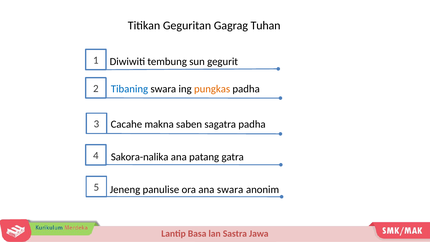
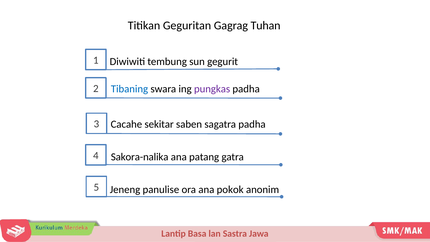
pungkas colour: orange -> purple (212, 89)
makna: makna -> sekitar (159, 124)
ana swara: swara -> pokok (230, 189)
